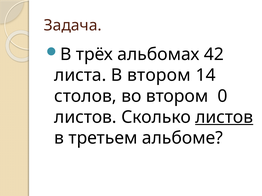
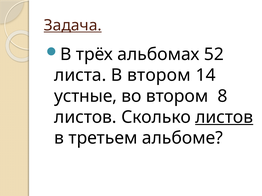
Задача underline: none -> present (73, 25)
42: 42 -> 52 (214, 54)
столов: столов -> устные (86, 96)
0: 0 -> 8 (222, 96)
